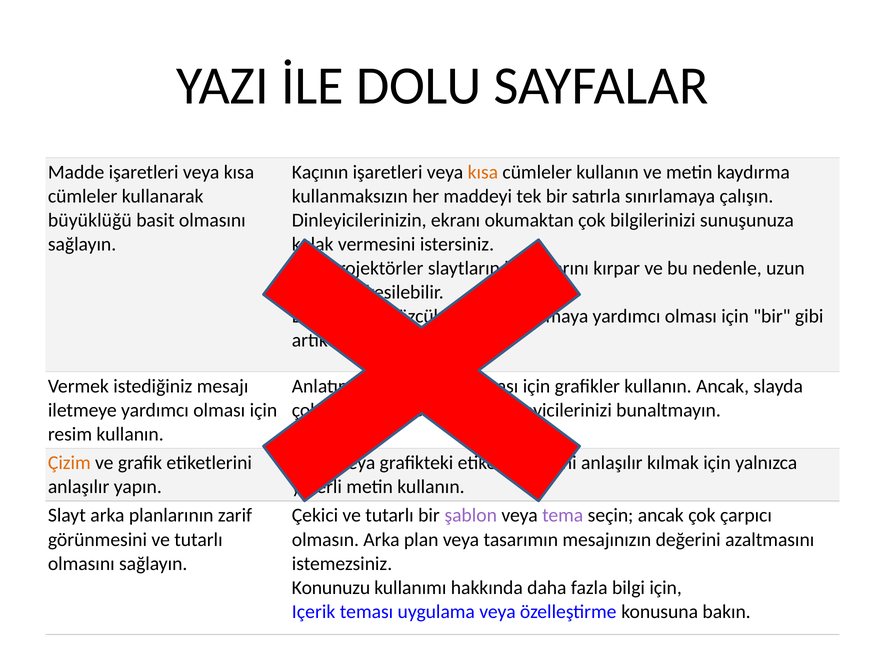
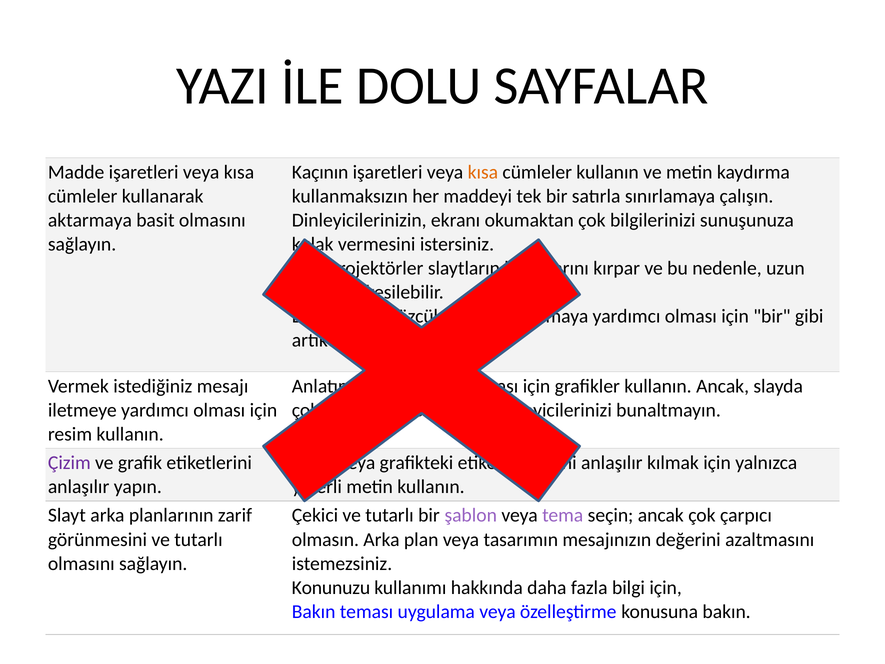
büyüklüğü: büyüklüğü -> aktarmaya (90, 220)
Çizim colour: orange -> purple (69, 462)
Içerik: Içerik -> Bakın (314, 611)
